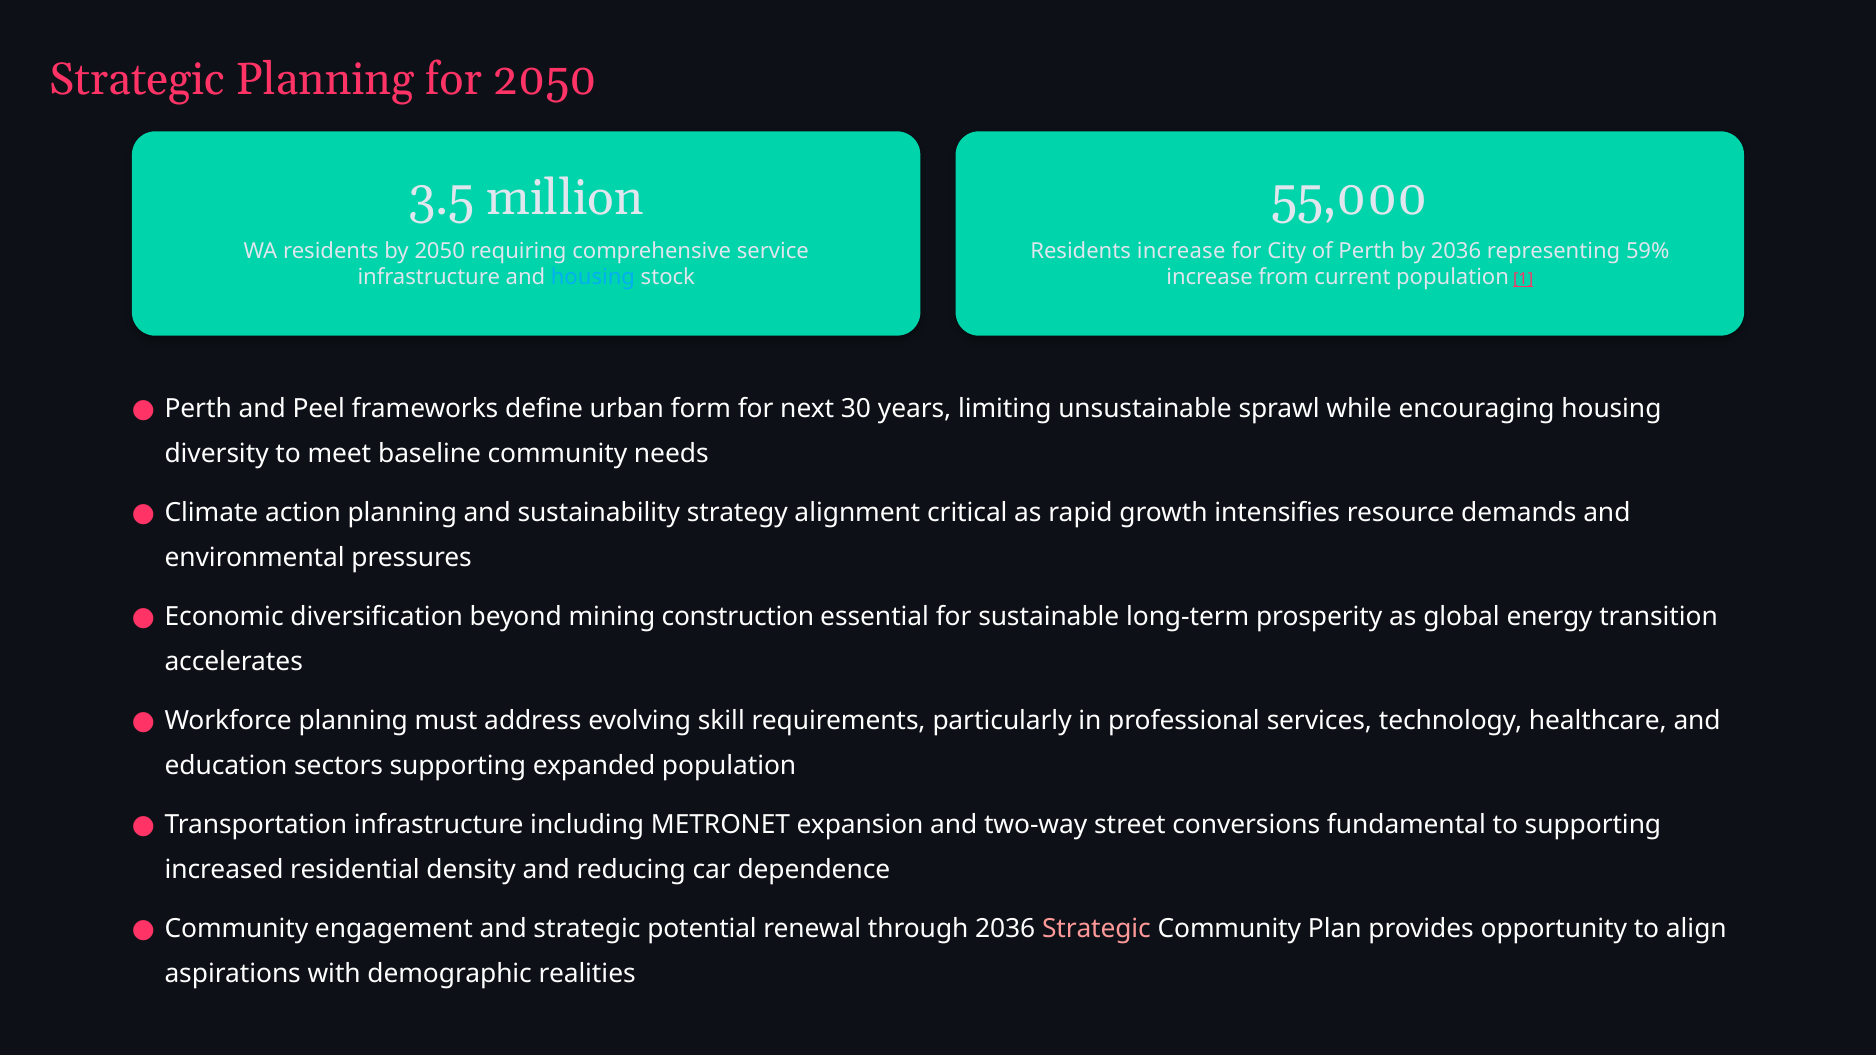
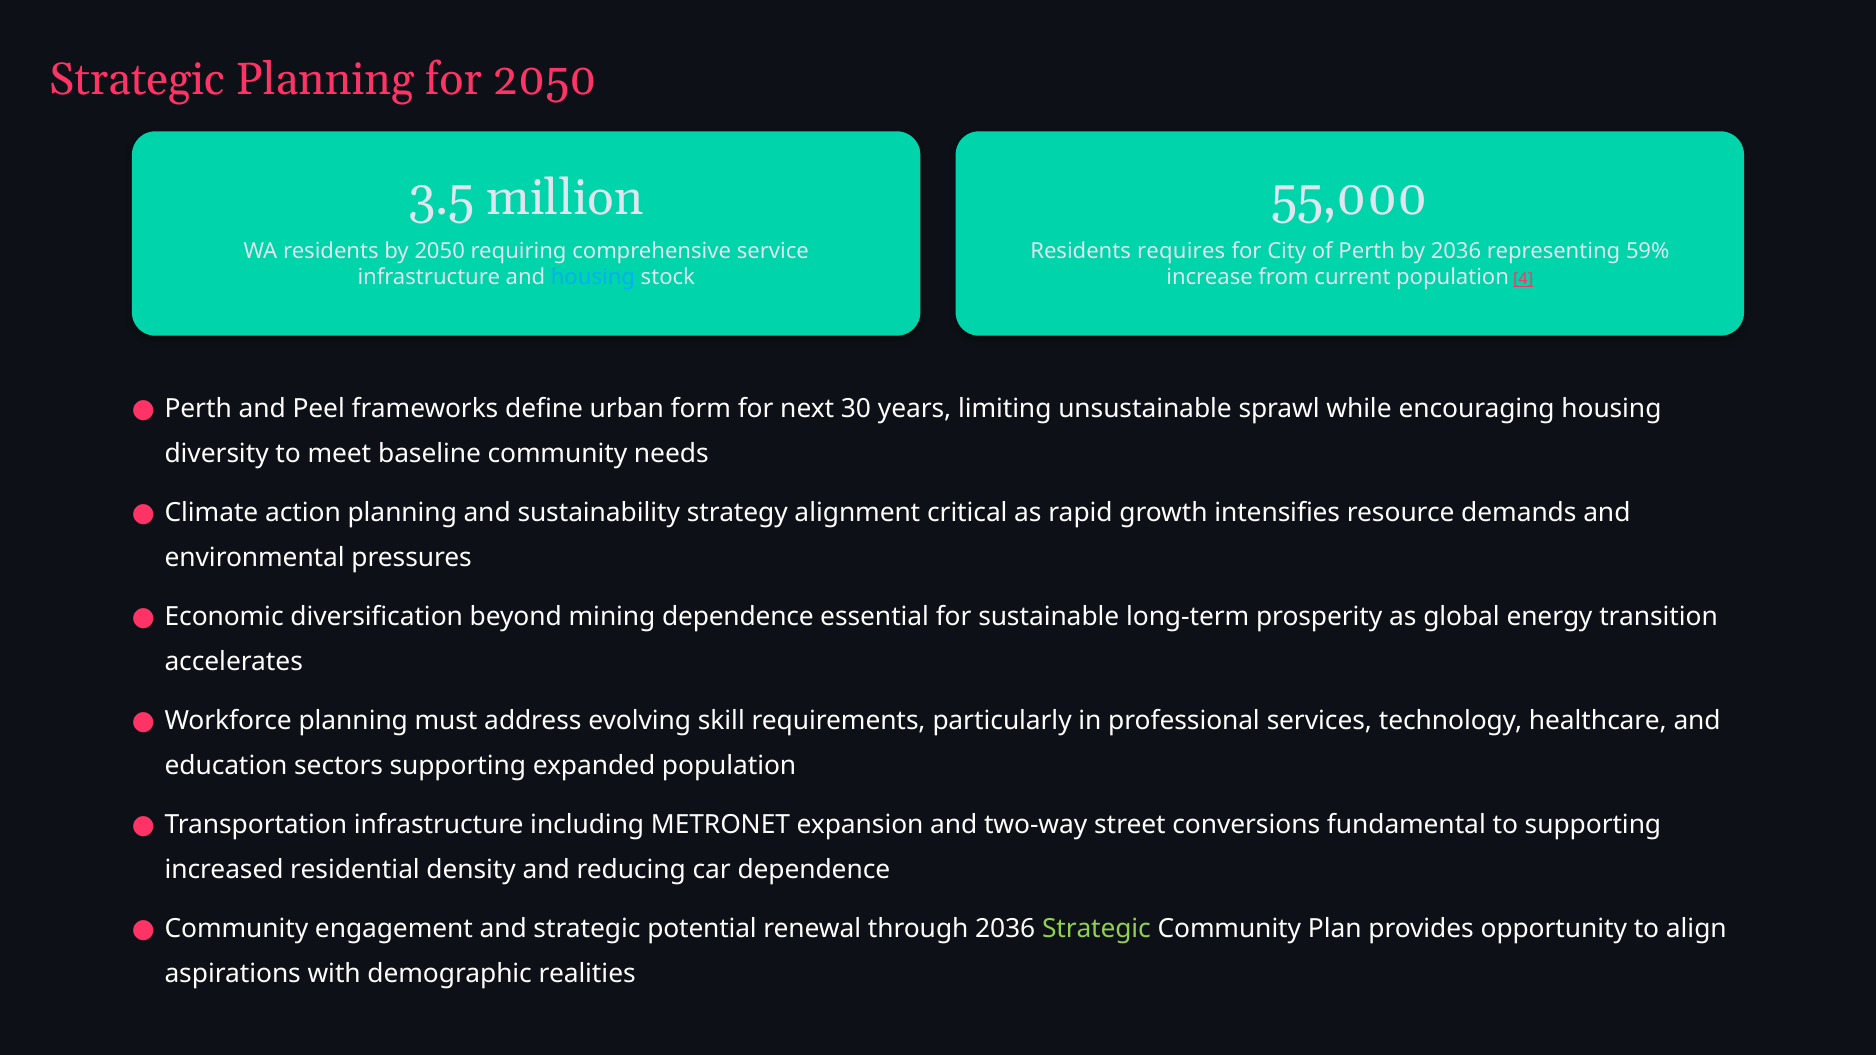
Residents increase: increase -> requires (1181, 251)
1: 1 -> 4 (1523, 279)
mining construction: construction -> dependence (738, 617)
Strategic colour: pink -> light green (1096, 929)
